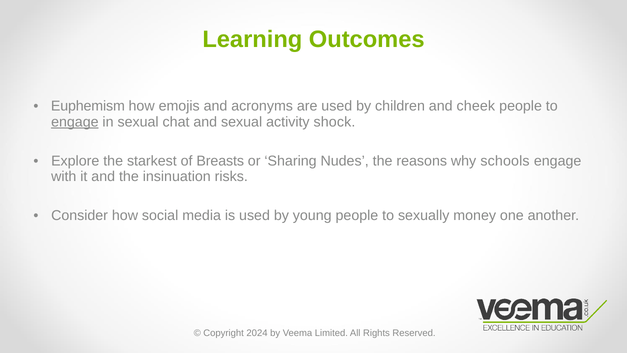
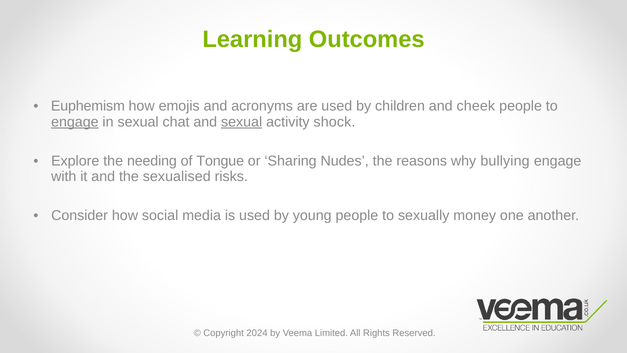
sexual underline: none -> present (242, 122)
starkest: starkest -> needing (152, 161)
Breasts: Breasts -> Tongue (220, 161)
schools: schools -> bullying (505, 161)
insinuation: insinuation -> sexualised (177, 177)
